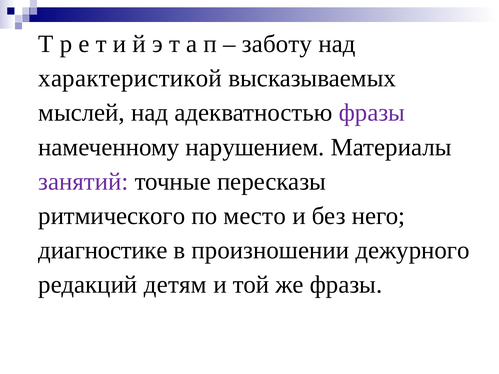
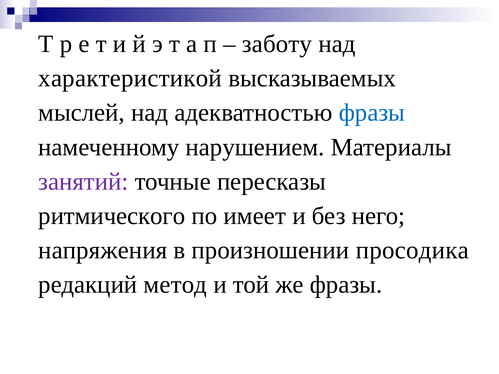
фразы colour: purple -> blue (372, 113)
место: место -> имеет (255, 216)
диагностике: диагностике -> напряжения (103, 251)
дежурного: дежурного -> просодика (412, 251)
детям: детям -> метод (175, 285)
